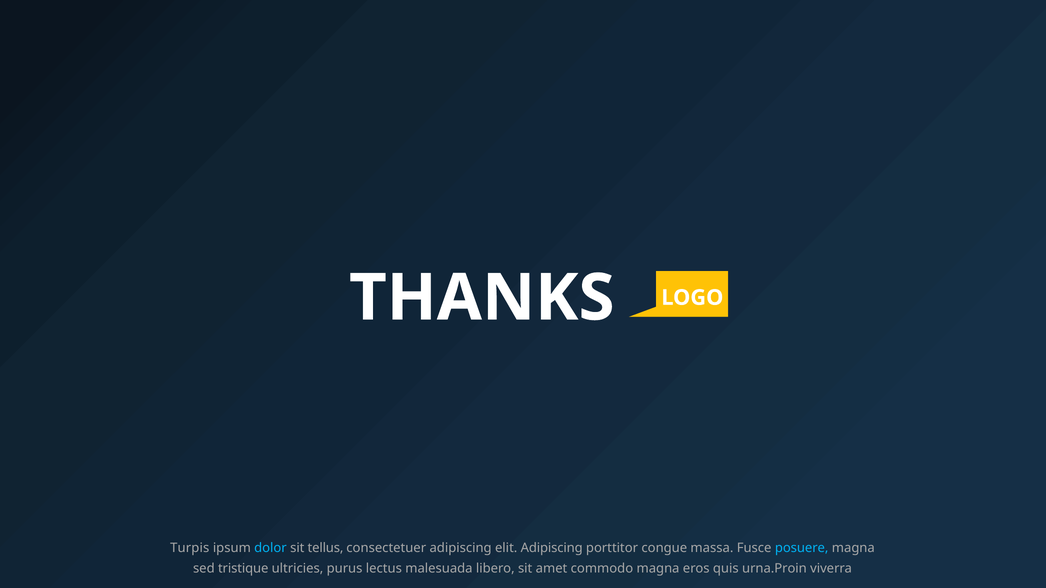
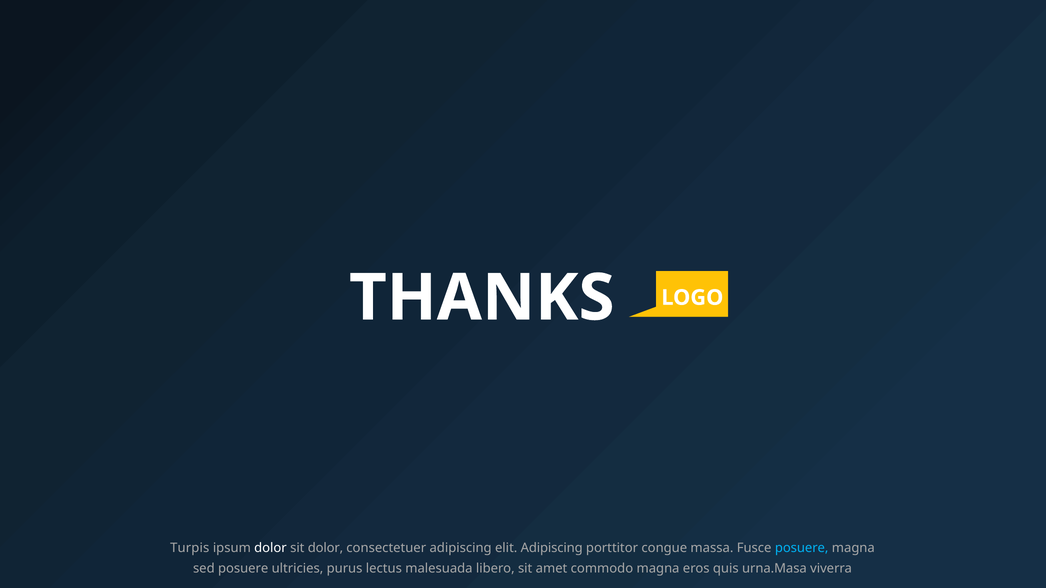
dolor colour: light blue -> white (270, 548)
sit tellus: tellus -> dolor (326, 548)
sed tristique: tristique -> posuere (243, 569)
urna.Proin: urna.Proin -> urna.Masa (774, 569)
